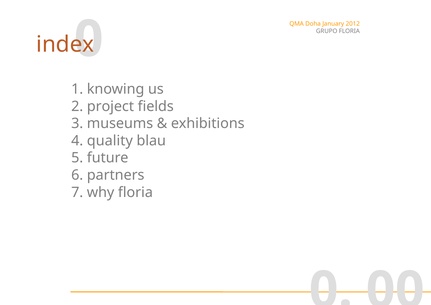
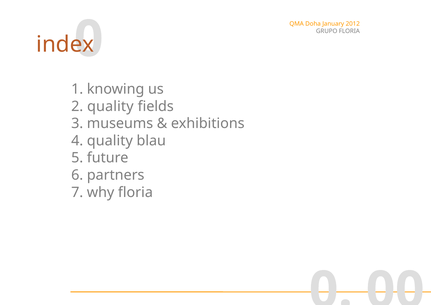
2 project: project -> quality (110, 106)
